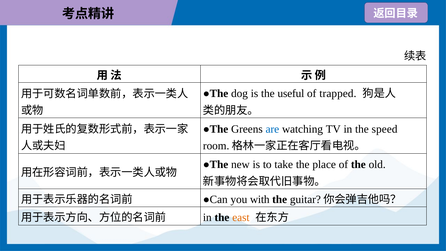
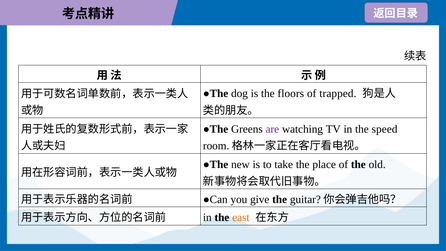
useful: useful -> floors (291, 94)
are colour: blue -> purple (272, 129)
with: with -> give (260, 199)
